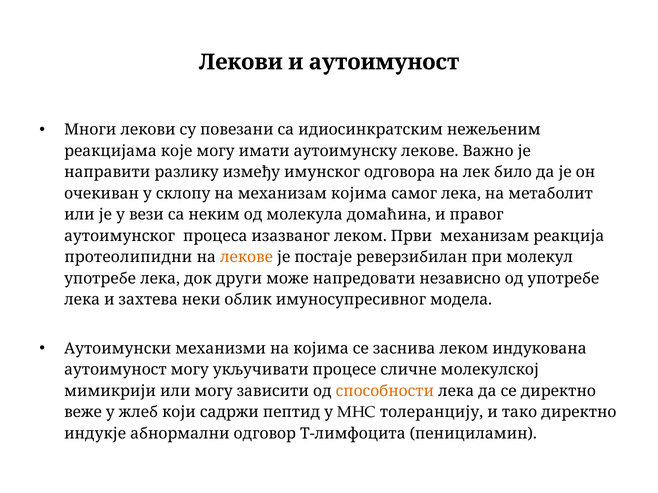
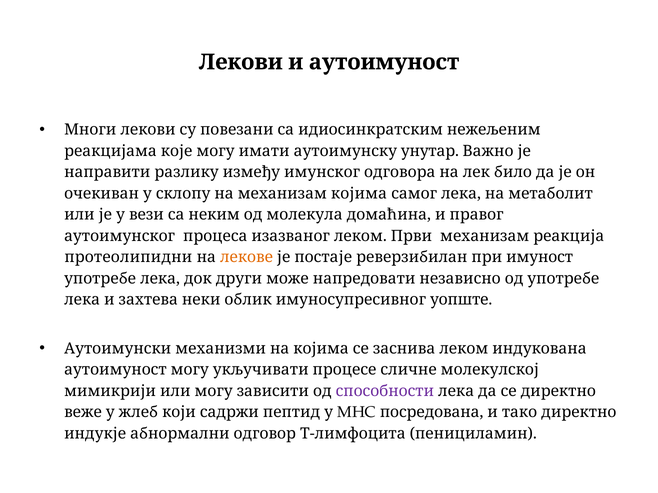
аутоимунску лекове: лекове -> унутар (430, 151)
молекул: молекул -> имуност (540, 258)
модела: модела -> уопште (461, 300)
способности colour: orange -> purple (385, 391)
толеранцију: толеранцију -> посредована (432, 413)
